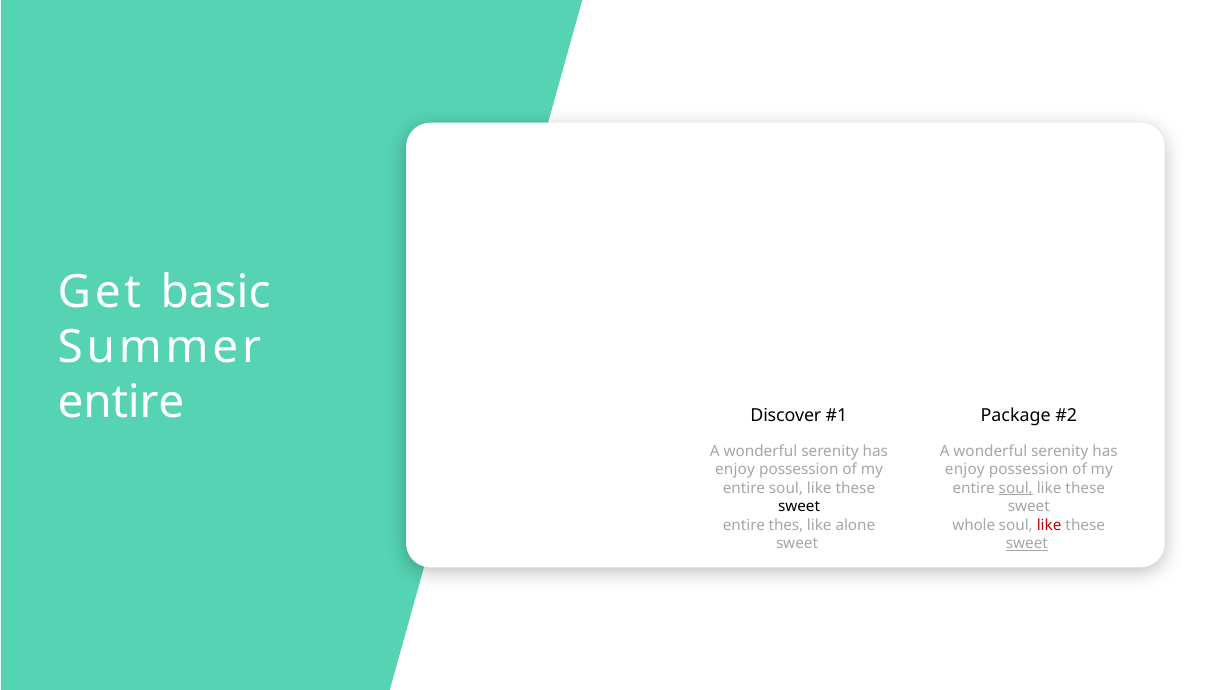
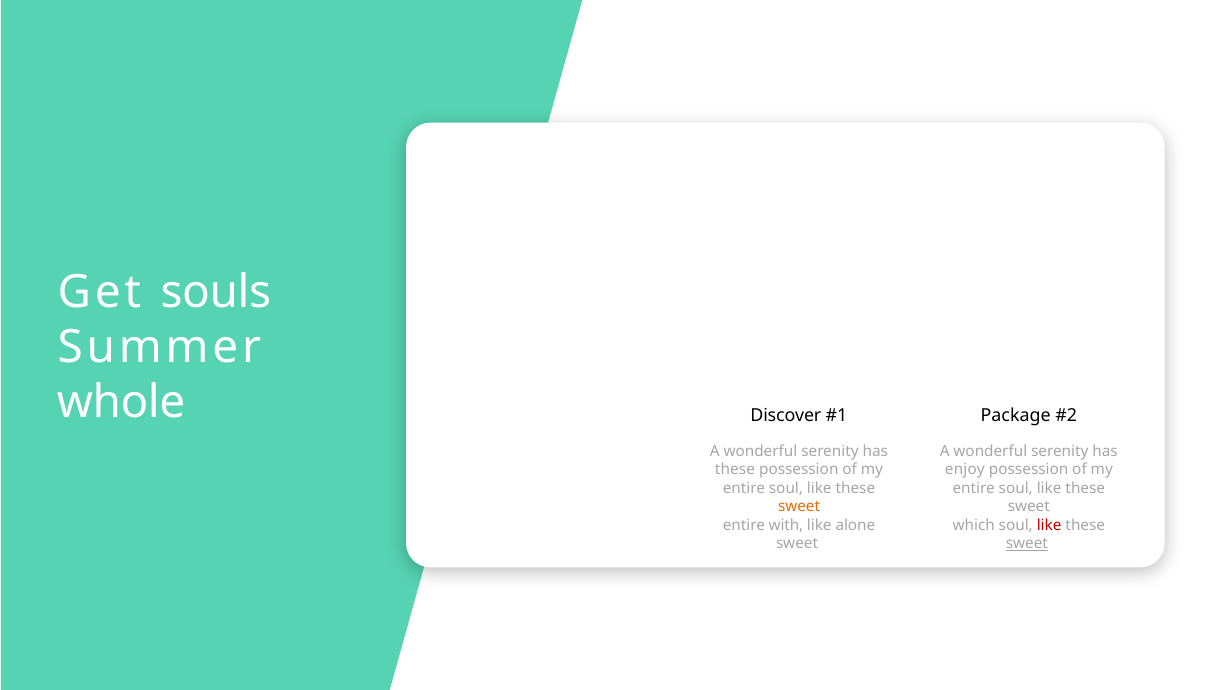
basic: basic -> souls (216, 292)
entire: entire -> whole (121, 402)
enjoy: enjoy -> these (735, 470)
soul underline: present -> none (1016, 488)
sweet colour: black -> orange (799, 506)
thes: thes -> with (786, 525)
whole: whole -> which (974, 525)
